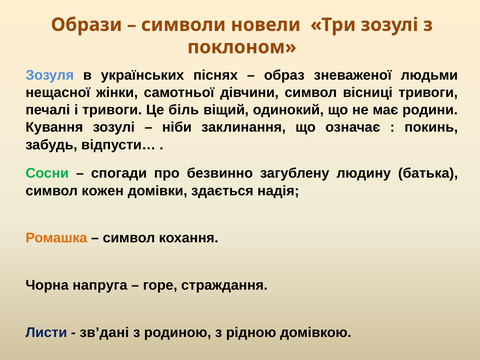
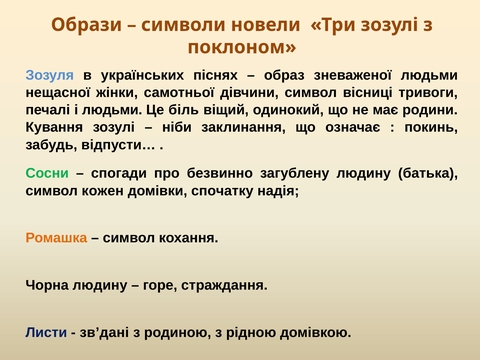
і тривоги: тривоги -> людьми (112, 110)
здається: здається -> спочатку (222, 191)
Чорна напруга: напруга -> людину (100, 285)
